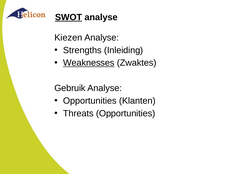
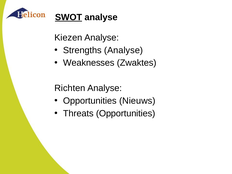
Strengths Inleiding: Inleiding -> Analyse (124, 50)
Weaknesses underline: present -> none (89, 63)
Gebruik: Gebruik -> Richten (70, 88)
Klanten: Klanten -> Nieuws (137, 101)
